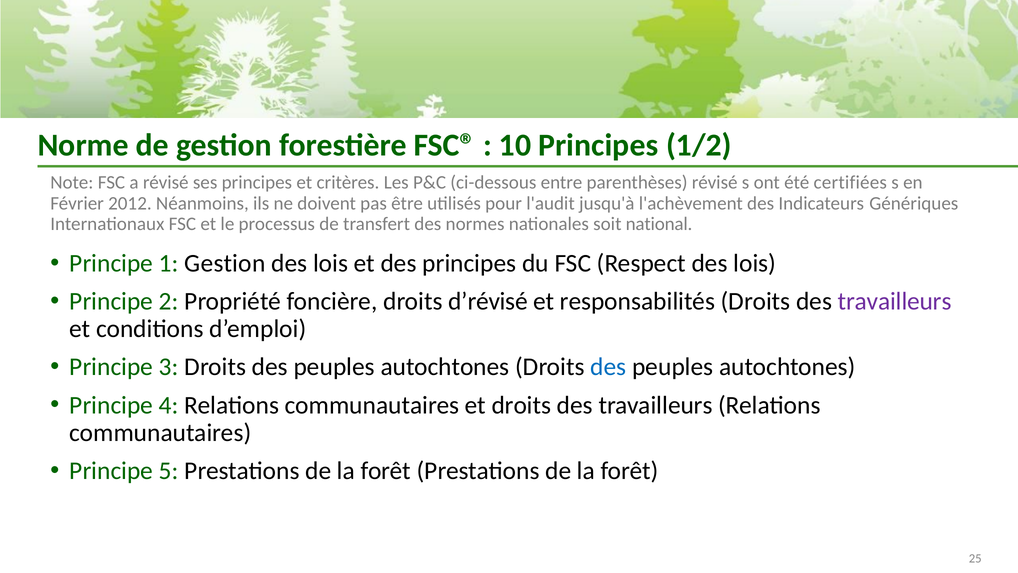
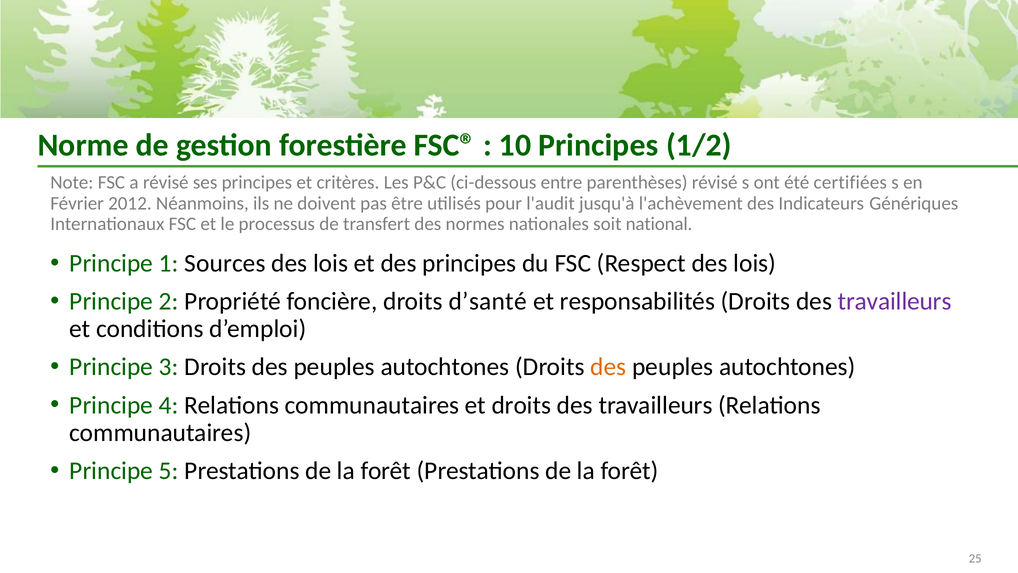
1 Gestion: Gestion -> Sources (225, 263)
d’révisé: d’révisé -> d’santé (488, 301)
des colour: blue -> orange (608, 367)
